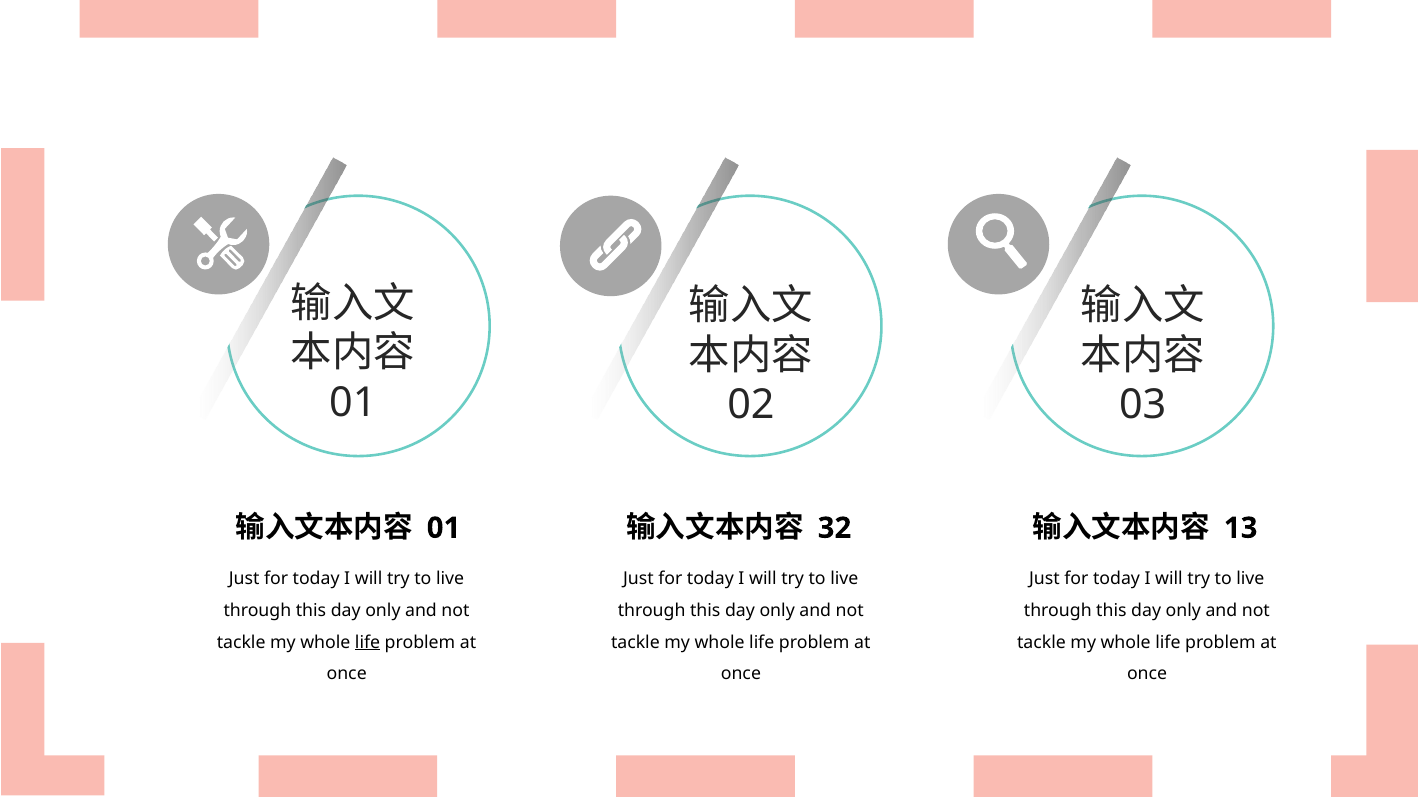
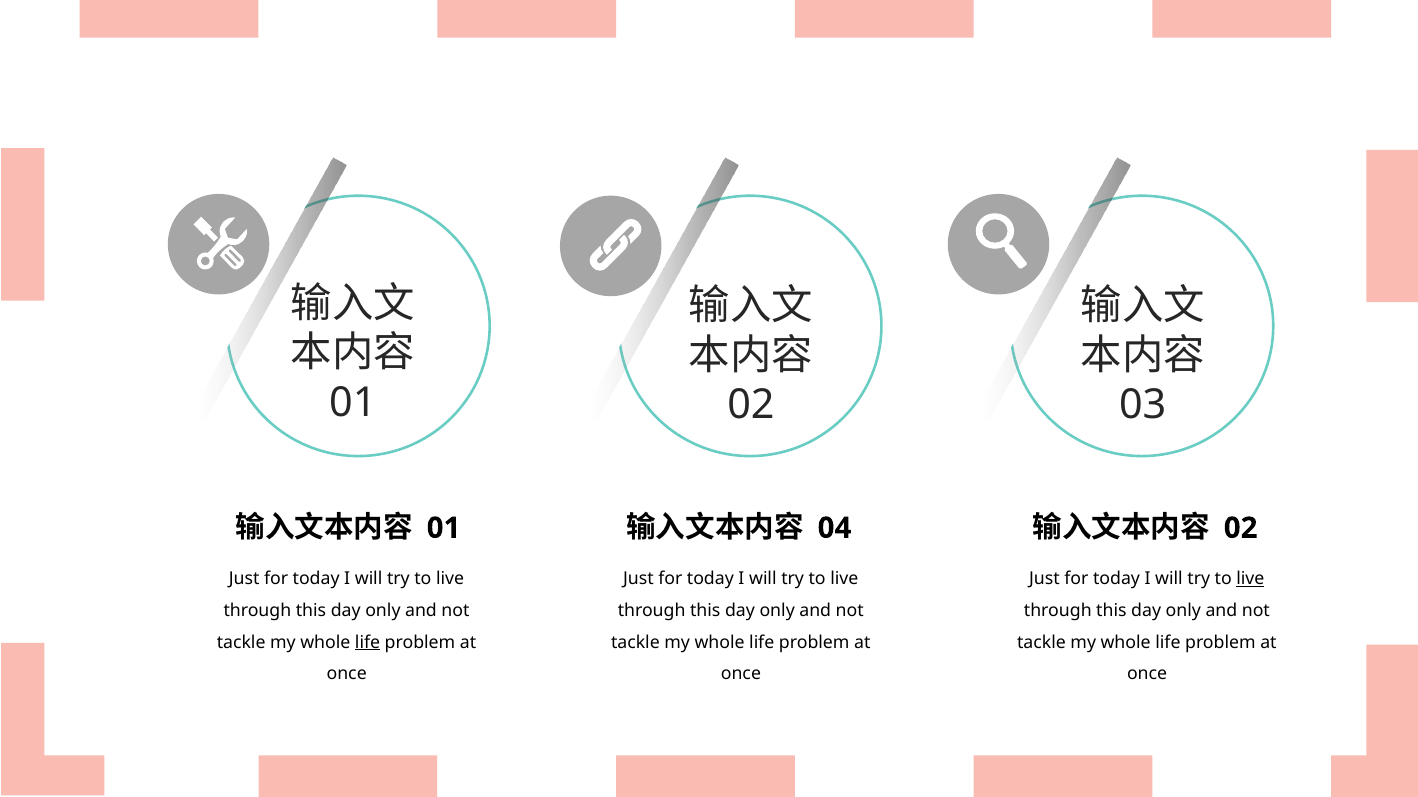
32: 32 -> 04 (835, 528)
13: 13 -> 02 (1241, 528)
live underline: none -> present (1250, 579)
